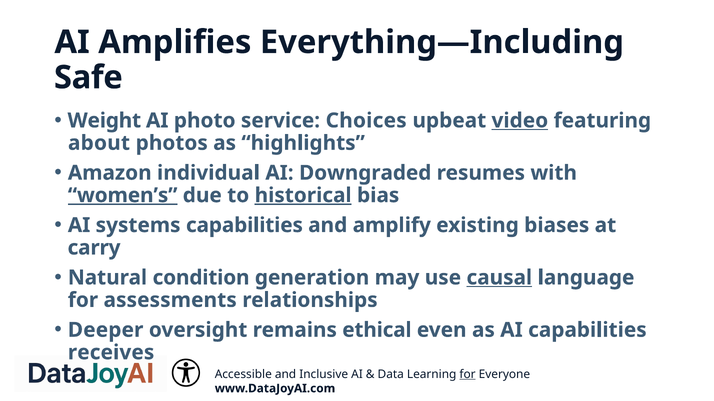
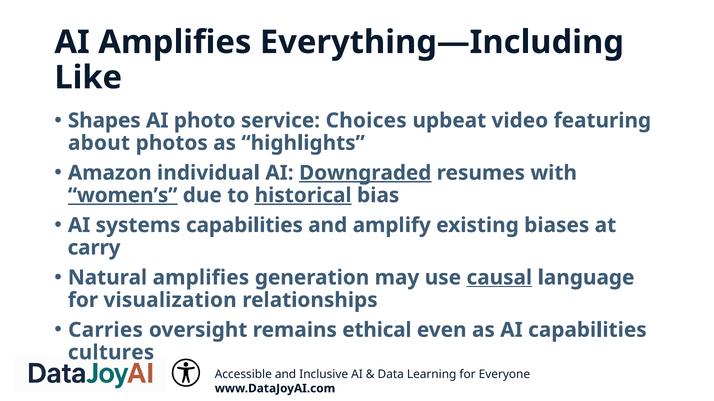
Safe: Safe -> Like (88, 78)
Weight: Weight -> Shapes (104, 121)
video underline: present -> none (520, 121)
Downgraded underline: none -> present (365, 173)
Natural condition: condition -> amplifies (201, 278)
assessments: assessments -> visualization (170, 301)
Deeper: Deeper -> Carries (106, 330)
receives: receives -> cultures (111, 353)
for underline: present -> none (468, 375)
